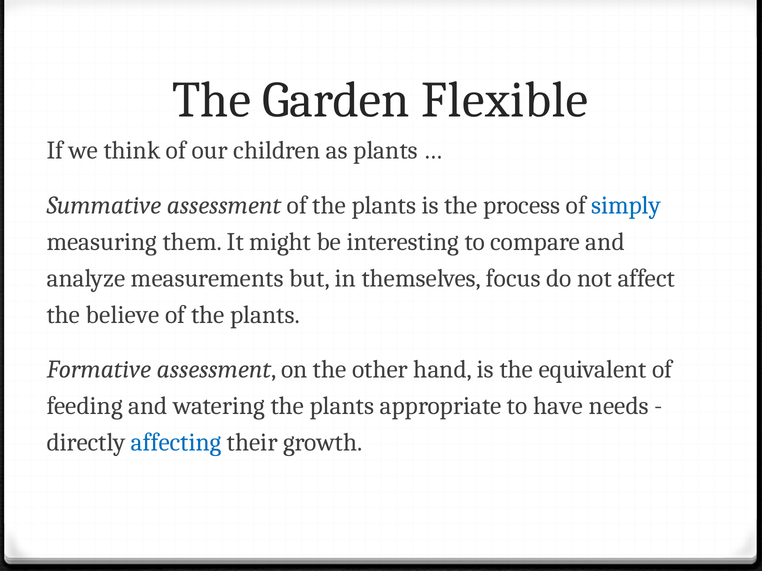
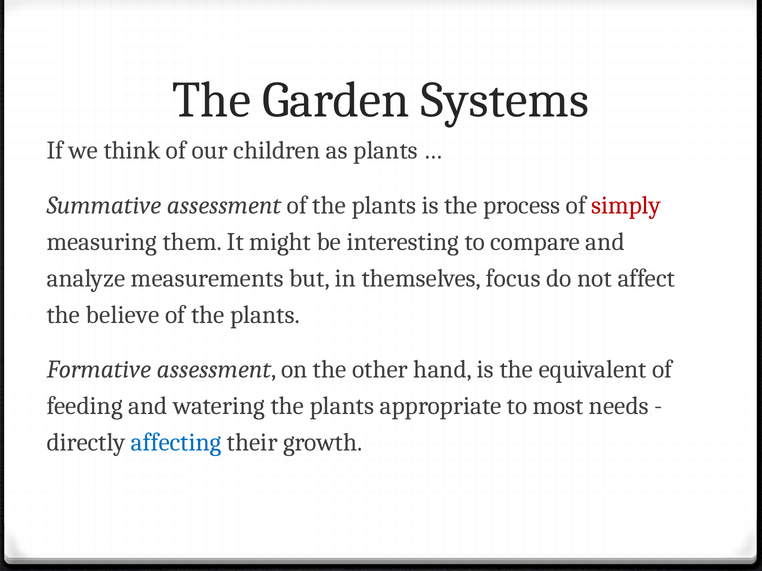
Flexible: Flexible -> Systems (505, 100)
simply colour: blue -> red (626, 205)
have: have -> most (558, 406)
